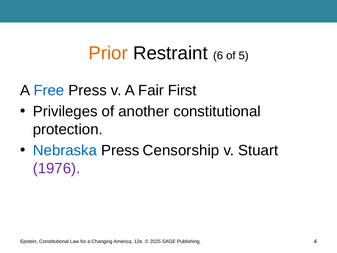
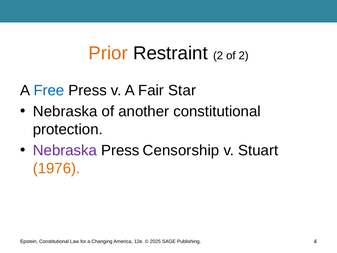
Restraint 6: 6 -> 2 (218, 56)
of 5: 5 -> 2 (244, 56)
First: First -> Star (182, 90)
Privileges: Privileges -> Nebraska (65, 111)
Nebraska colour: blue -> purple (65, 150)
1976 colour: purple -> orange (57, 168)
